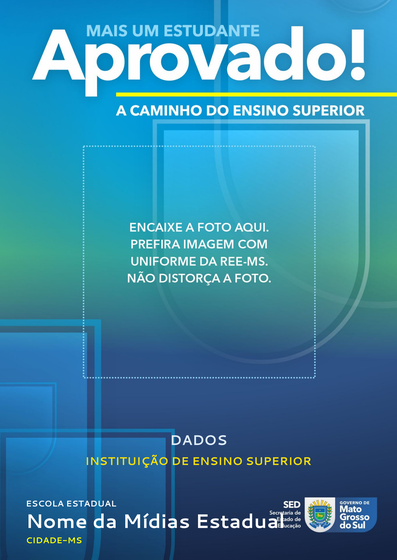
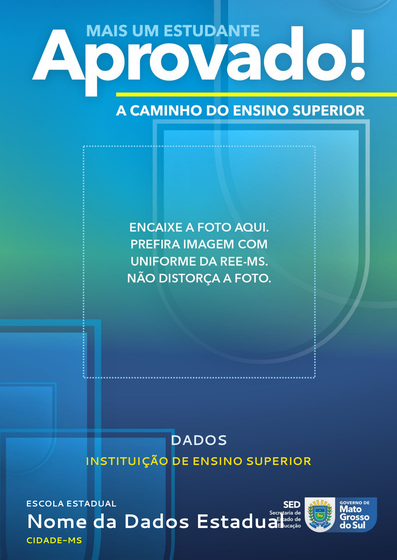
da Mídias: Mídias -> Dados (156, 521)
